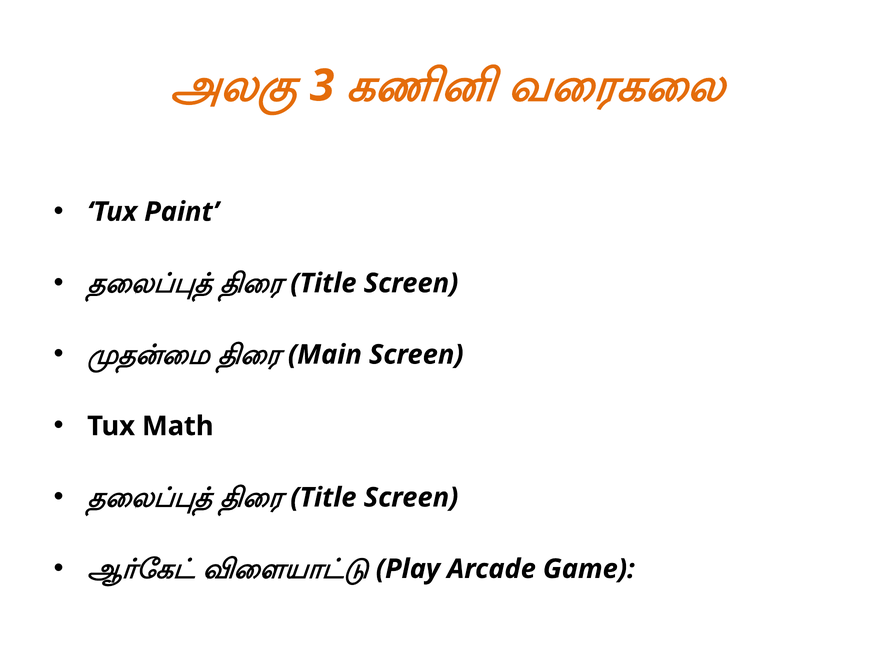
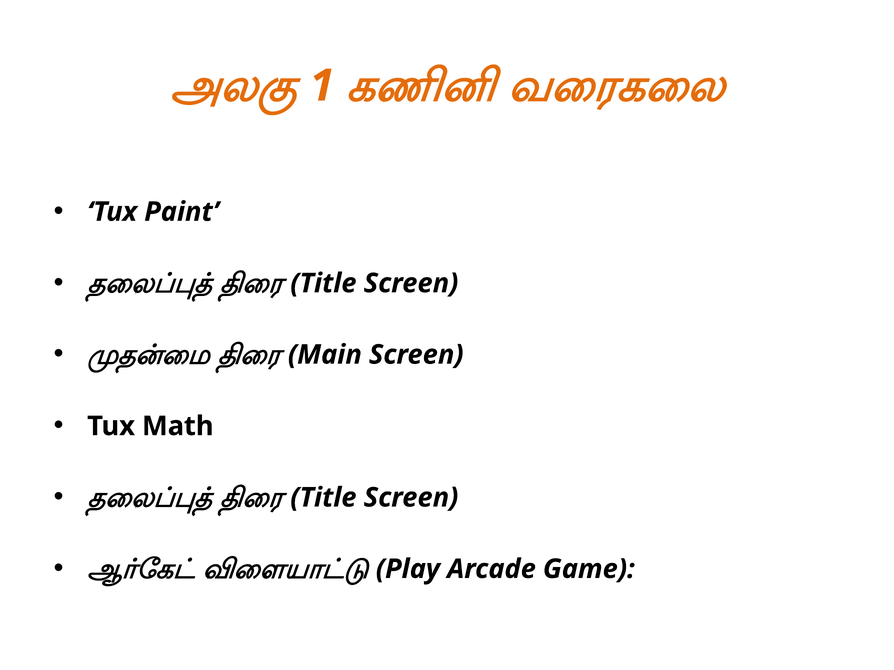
3: 3 -> 1 (322, 86)
